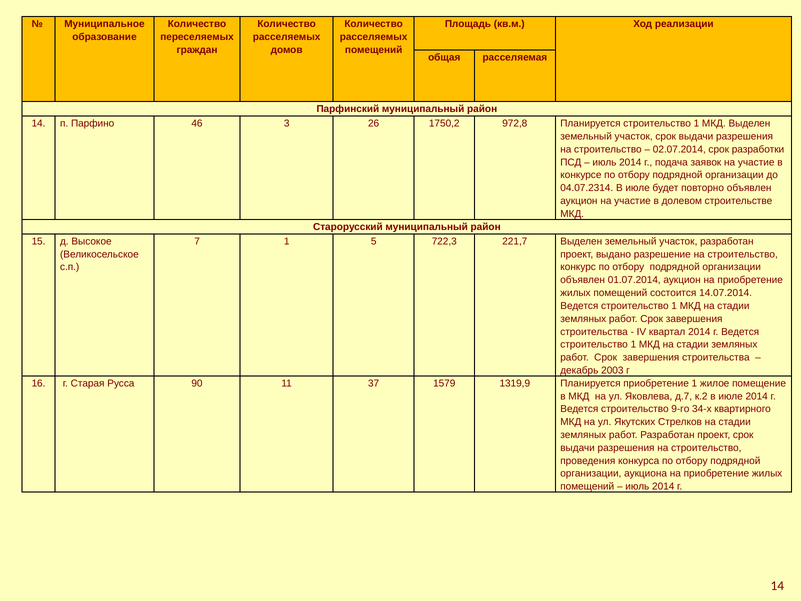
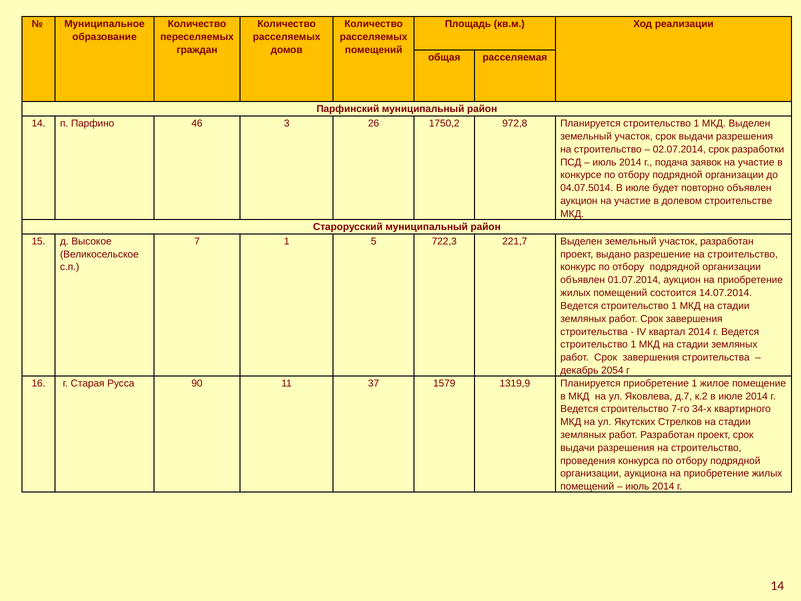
04.07.2314: 04.07.2314 -> 04.07.5014 (587, 188)
2003: 2003 -> 2054 (612, 370)
9-го: 9-го -> 7-го (680, 409)
